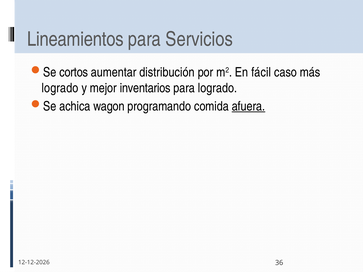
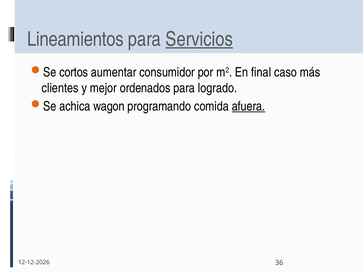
Servicios underline: none -> present (199, 39)
distribución: distribución -> consumidor (167, 72)
fácil: fácil -> final (261, 72)
logrado: logrado -> clientes (60, 88)
inventarios: inventarios -> ordenados (145, 88)
